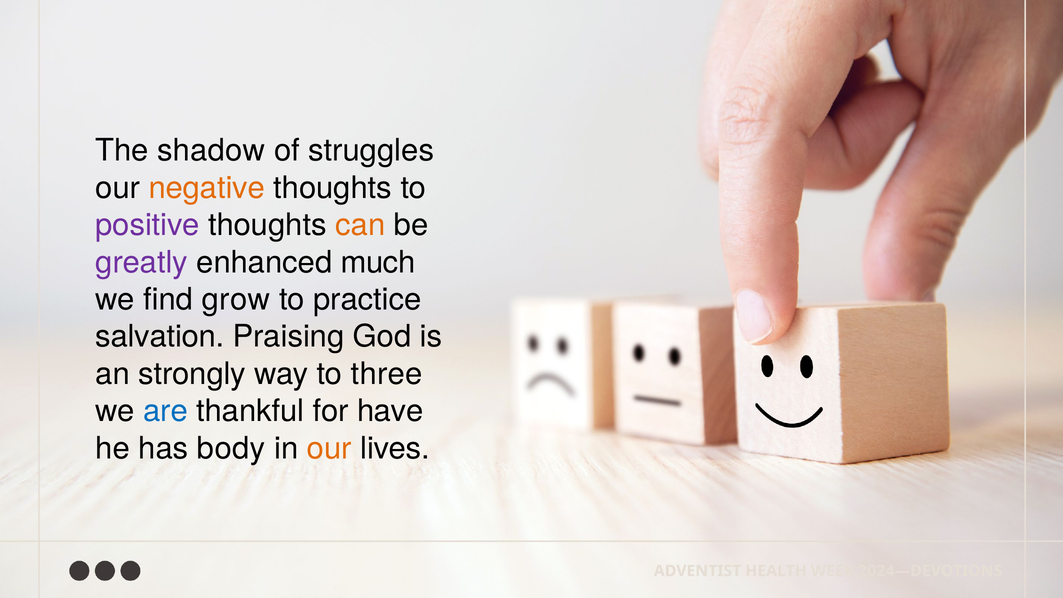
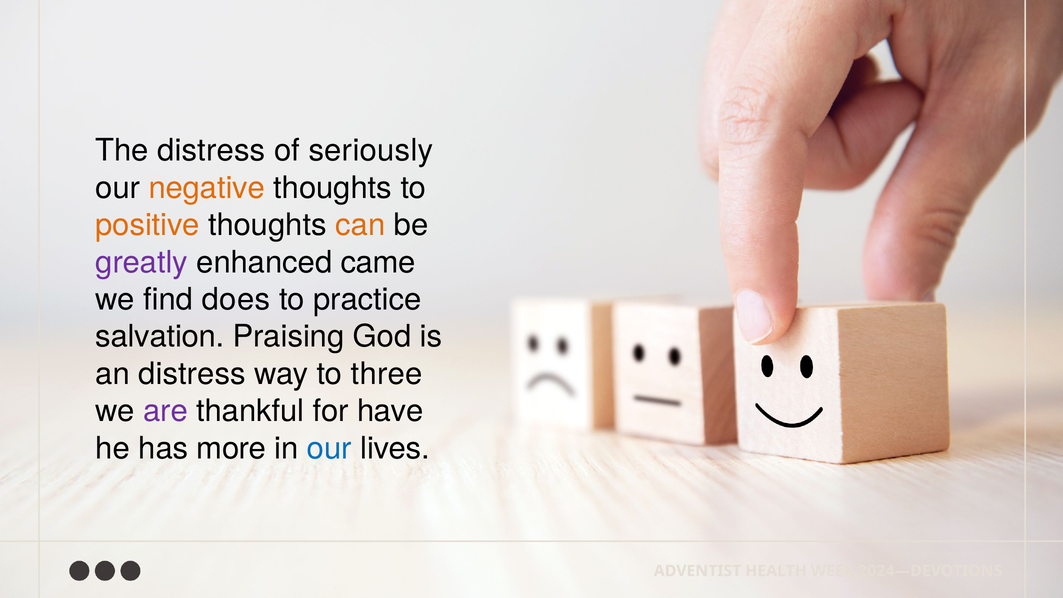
The shadow: shadow -> distress (211, 151)
struggles: struggles -> seriously (371, 151)
positive colour: purple -> orange (148, 225)
much: much -> came (378, 262)
grow: grow -> does (236, 299)
an strongly: strongly -> distress (192, 374)
are colour: blue -> purple (165, 411)
body: body -> more (231, 448)
our colour: orange -> blue (329, 448)
